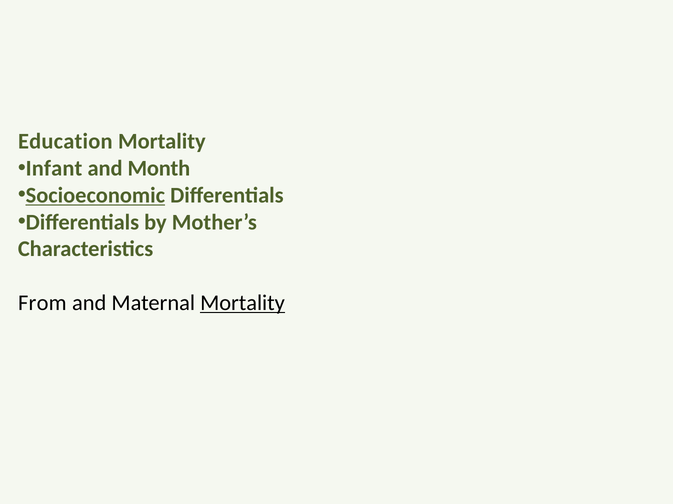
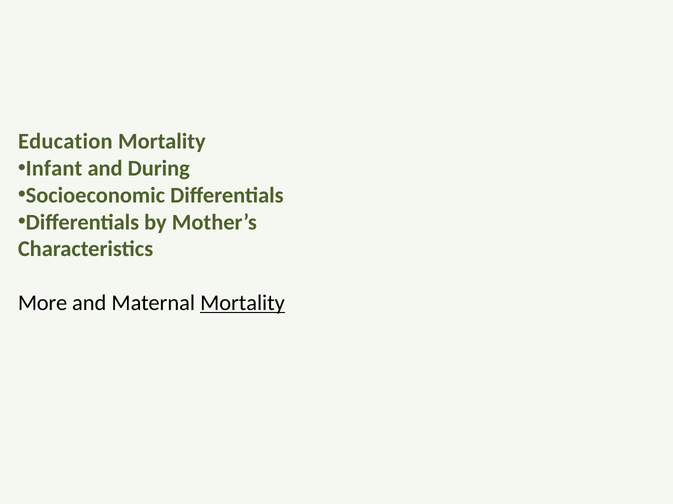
Month: Month -> During (159, 169)
Socioeconomic underline: present -> none (95, 196)
From: From -> More (43, 303)
